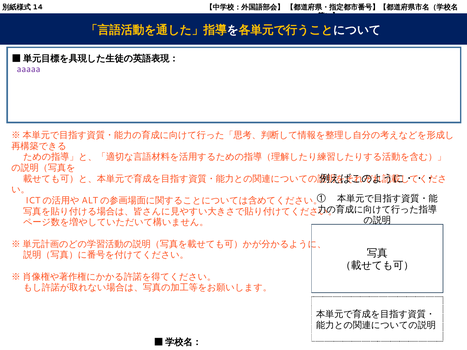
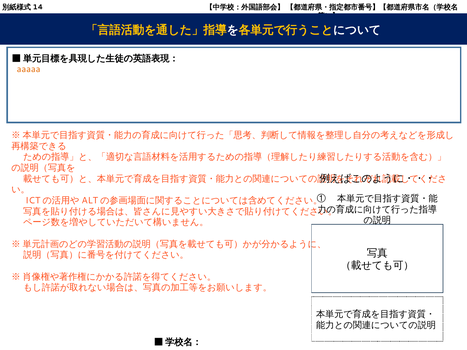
aaaaa colour: purple -> orange (29, 69)
